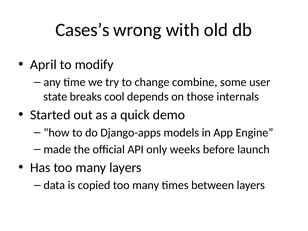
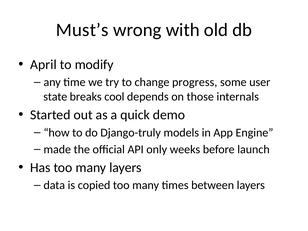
Cases’s: Cases’s -> Must’s (82, 30)
combine: combine -> progress (195, 82)
Django-apps: Django-apps -> Django-truly (131, 133)
